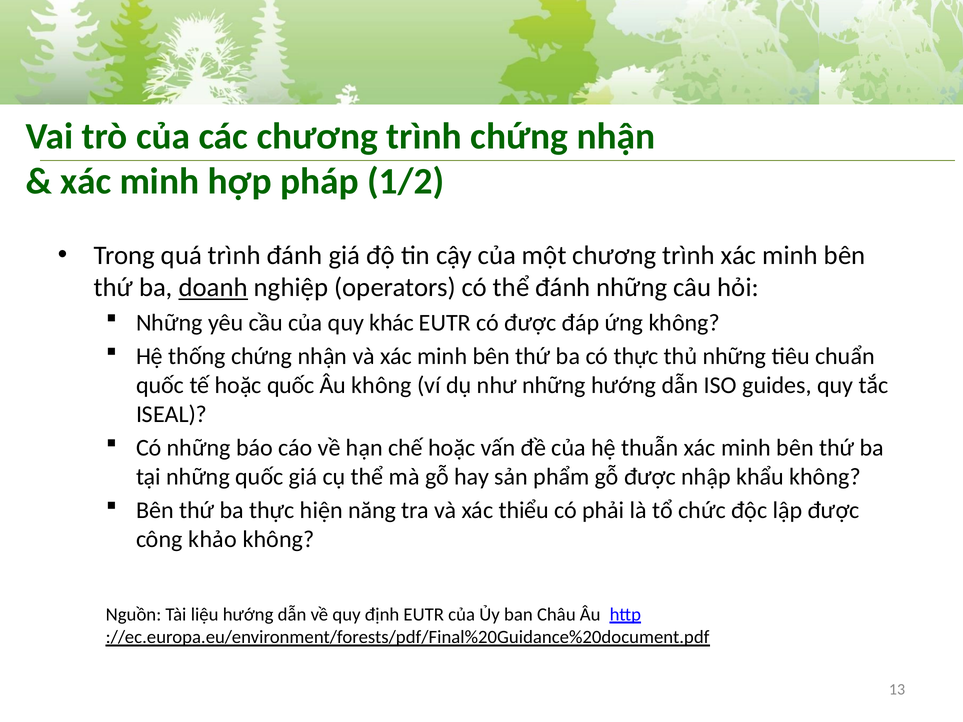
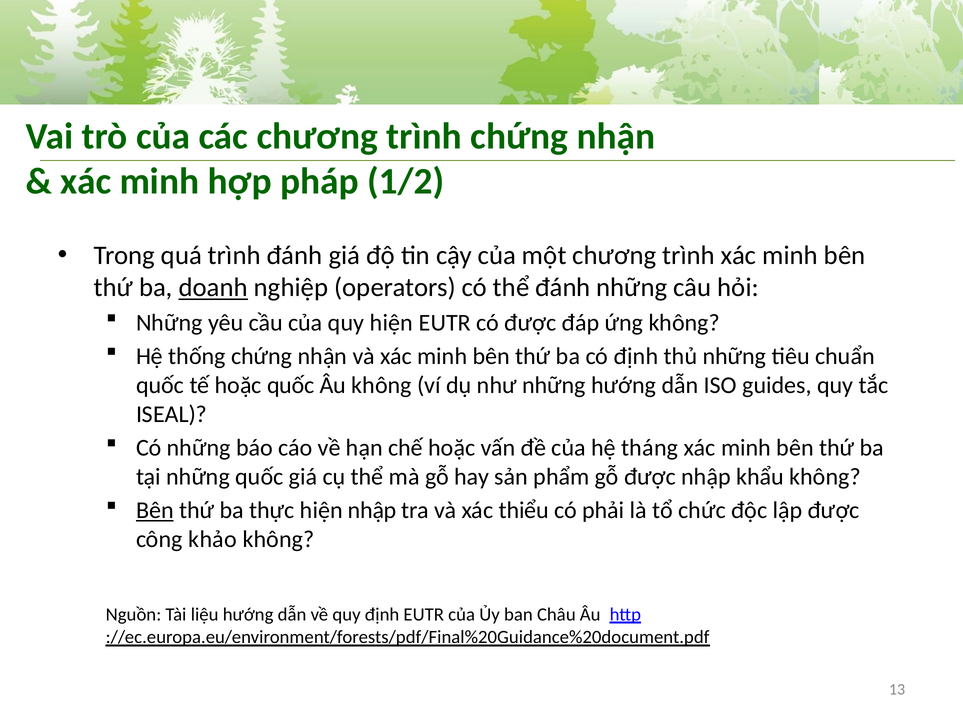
quy khác: khác -> hiện (391, 323)
có thực: thực -> định (636, 356)
thuẫn: thuẫn -> tháng (650, 448)
Bên underline: none -> present (155, 511)
hiện năng: năng -> nhập (372, 511)
